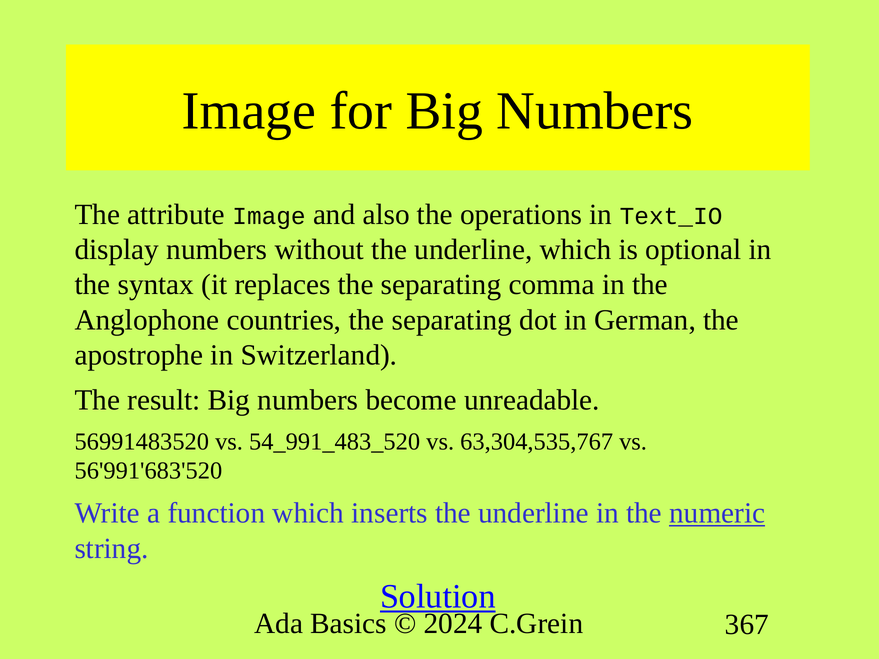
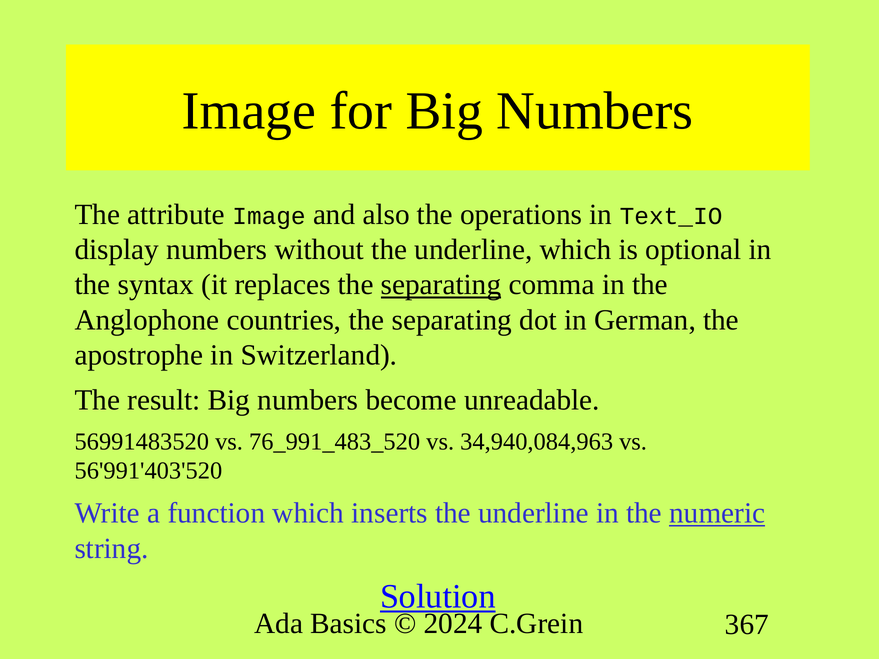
separating underline: none -> present (441, 285)
54_991_483_520: 54_991_483_520 -> 76_991_483_520 (335, 442)
63,304,535,767: 63,304,535,767 -> 34,940,084,963 (537, 442)
56'991'683'520: 56'991'683'520 -> 56'991'403'520 (148, 471)
